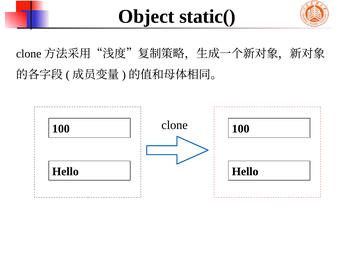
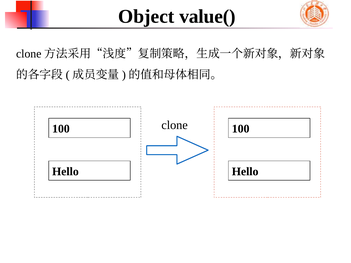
static(: static( -> value( (207, 16)
